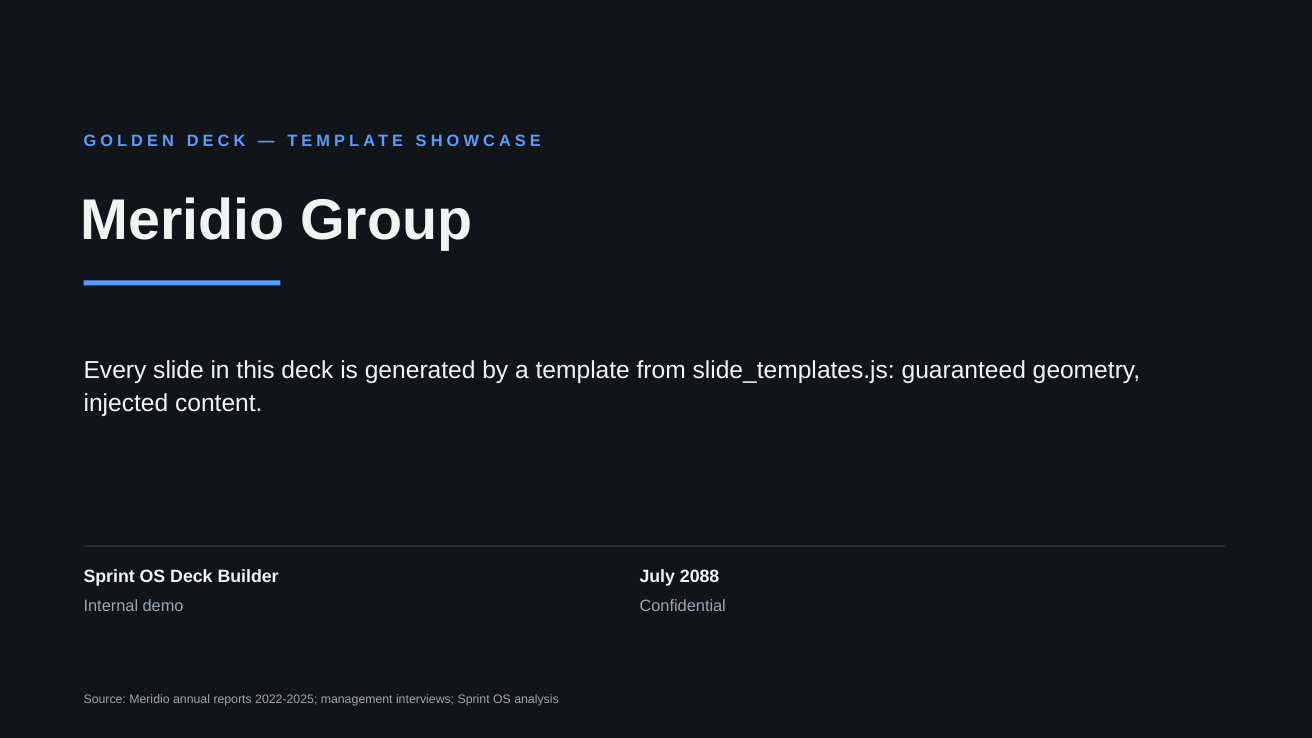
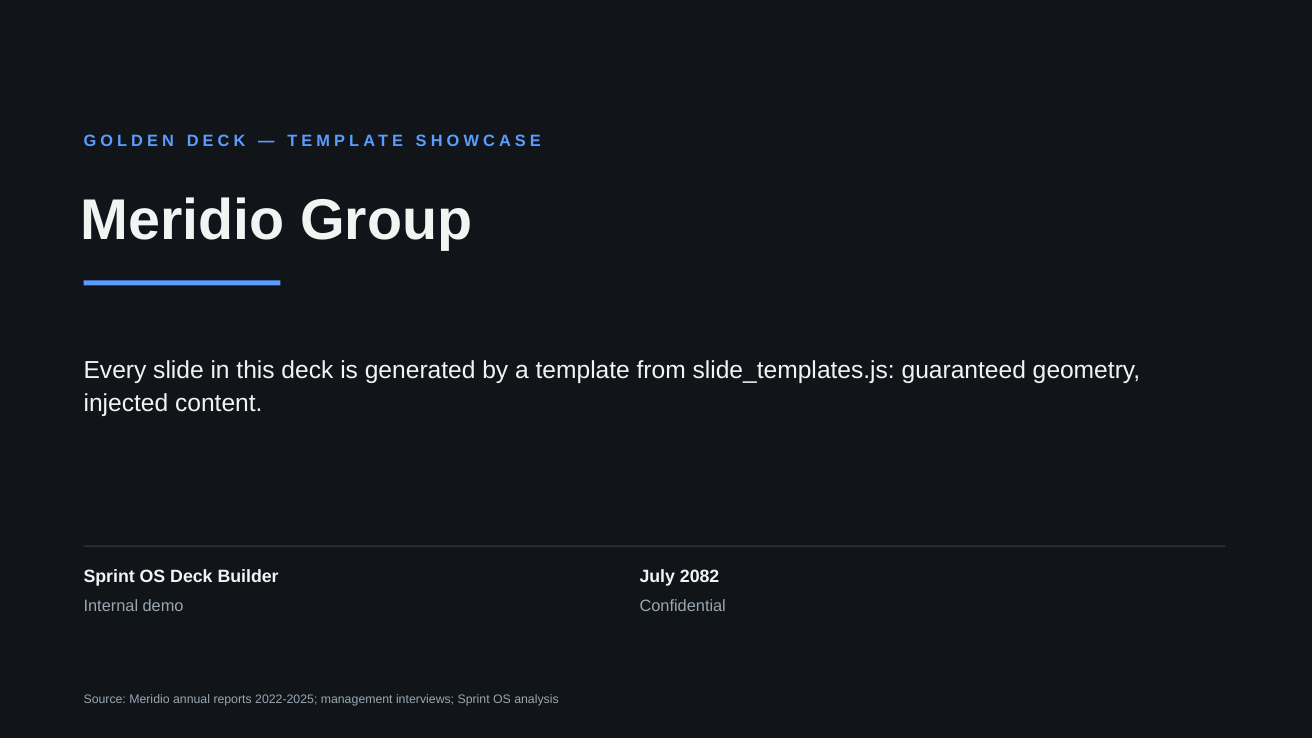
2088: 2088 -> 2082 (700, 577)
